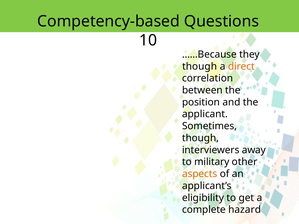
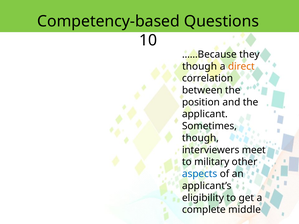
away: away -> meet (254, 150)
aspects colour: orange -> blue (200, 174)
hazard: hazard -> middle (245, 210)
